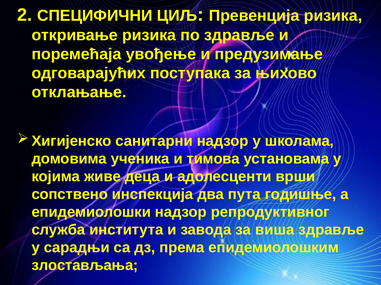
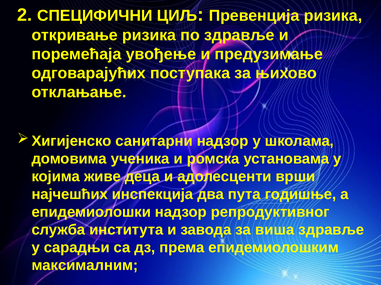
тимова: тимова -> ромска (213, 159)
сопствено: сопствено -> најчешћих (70, 195)
злостављања: злостављања -> максималним (85, 266)
